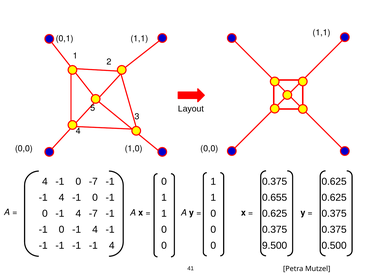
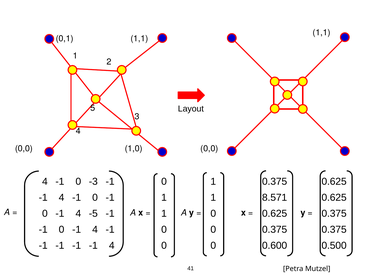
0 -7: -7 -> -3 (93, 182)
0.655: 0.655 -> 8.571 (275, 197)
4 -7: -7 -> -5 (93, 214)
9.500: 9.500 -> 0.600 (275, 245)
